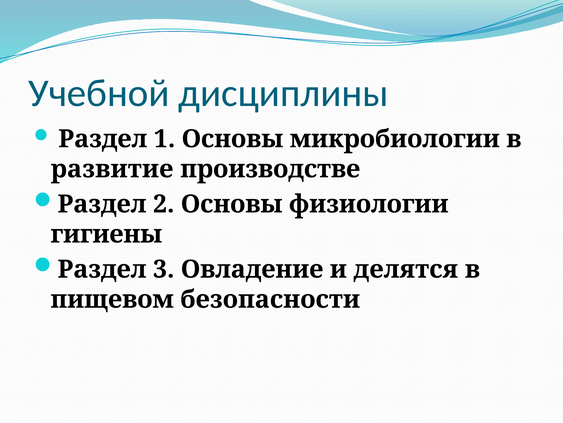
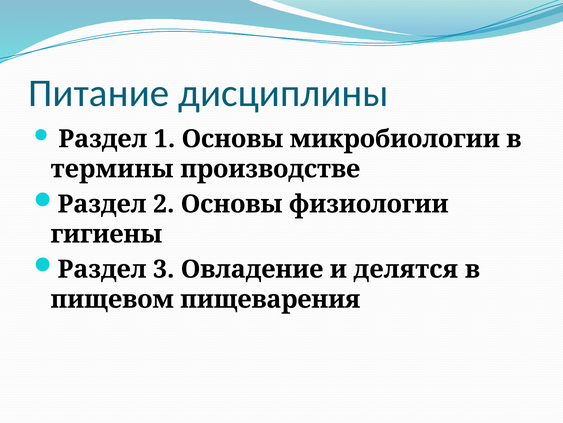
Учебной: Учебной -> Питание (99, 93)
развитие: развитие -> термины (112, 169)
безопасности: безопасности -> пищеварения (270, 299)
